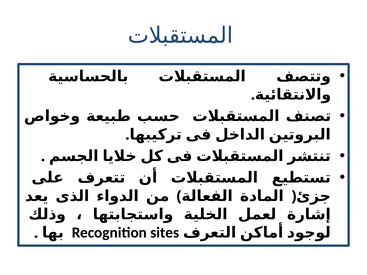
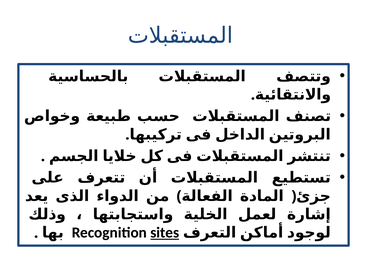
sites underline: none -> present (165, 233)
